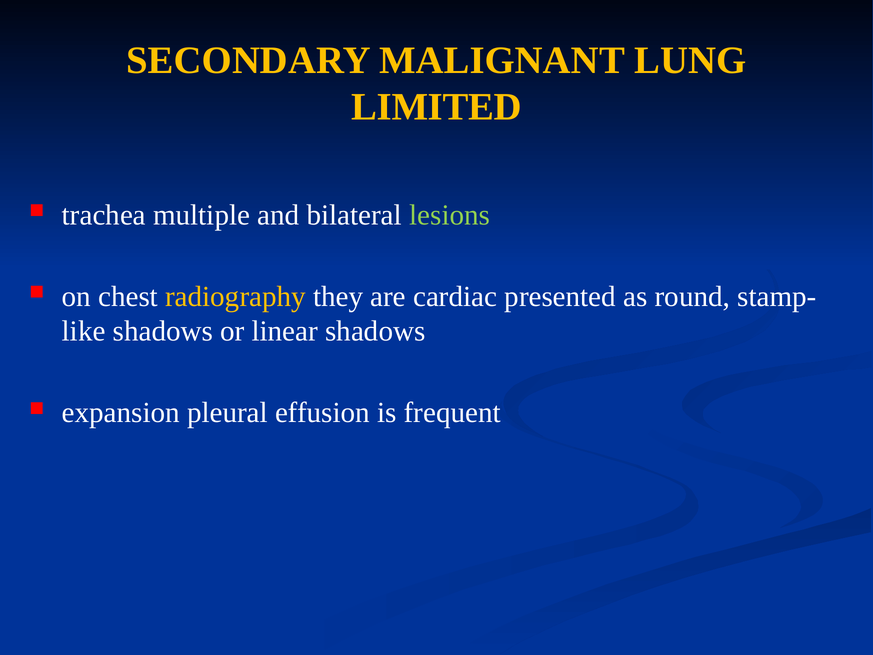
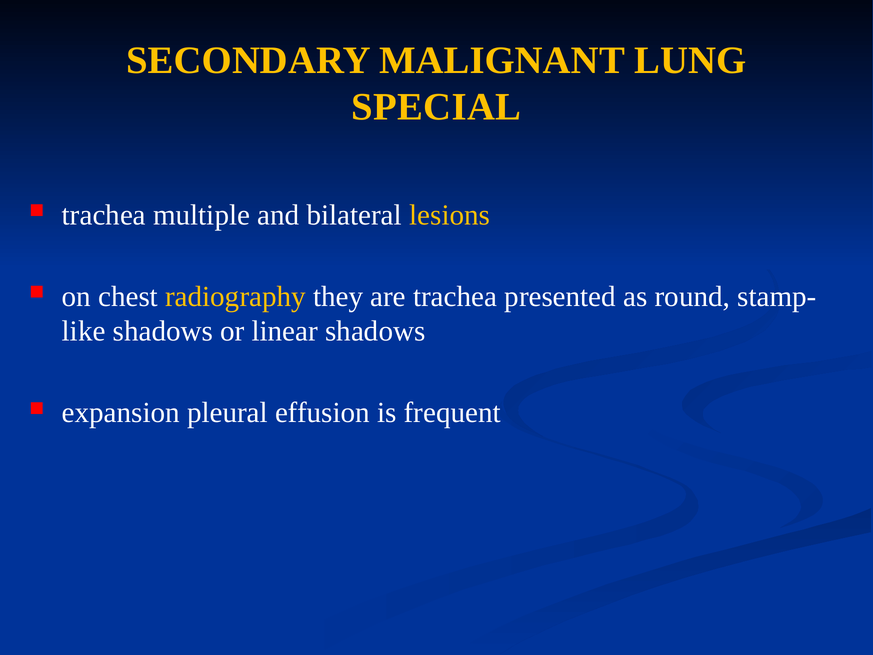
LIMITED: LIMITED -> SPECIAL (436, 107)
lesions colour: light green -> yellow (450, 215)
are cardiac: cardiac -> trachea (455, 296)
